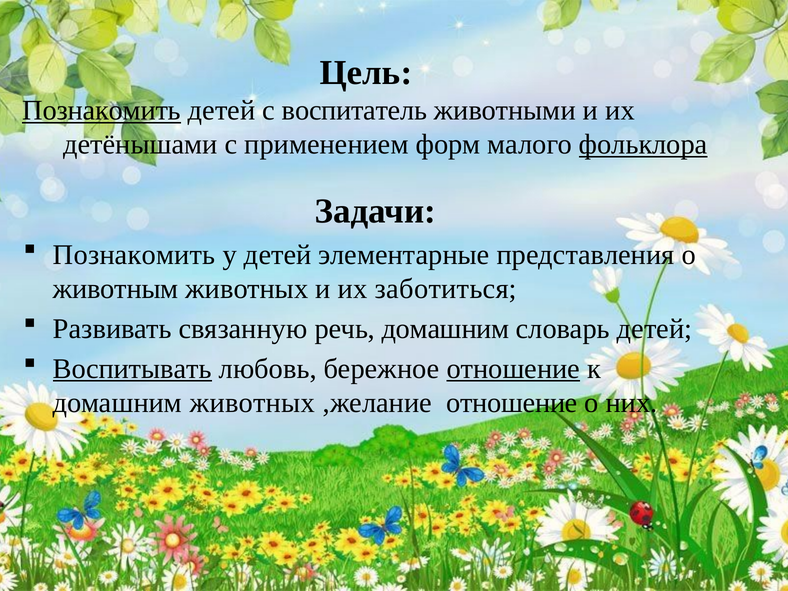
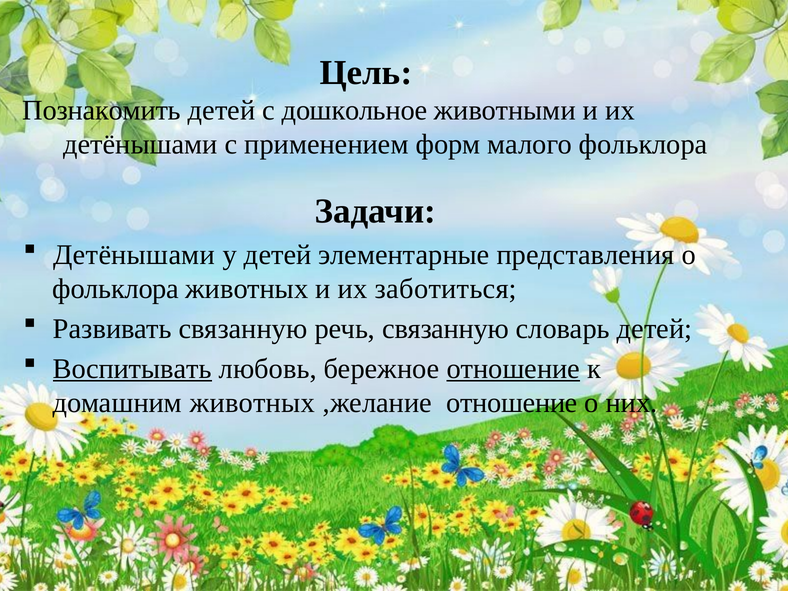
Познакомить underline: present -> none (102, 110)
воспитатель: воспитатель -> дошкольное (354, 110)
фольклора underline: present -> none (643, 145)
Познакомить: Познакомить -> Детёнышами (134, 255)
животным: животным -> фольклора (116, 289)
речь домашним: домашним -> связанную (446, 329)
